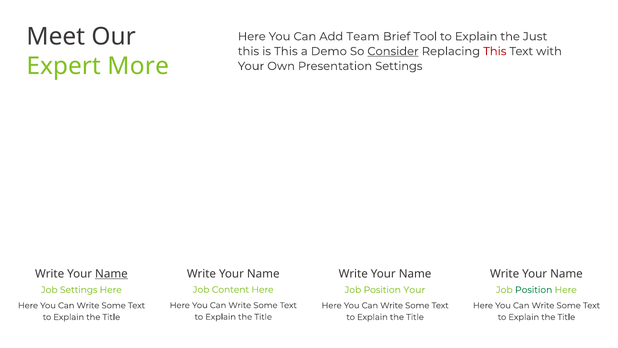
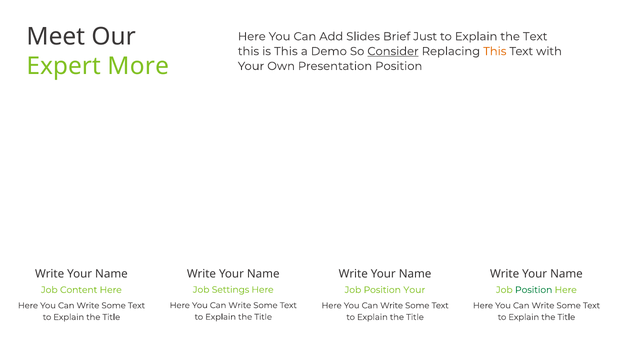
Team: Team -> Slides (363, 36)
Tool: Tool -> Just (425, 36)
the Just: Just -> Text (535, 36)
This colour: red -> orange (495, 51)
Presentation Settings: Settings -> Position (399, 66)
Name underline: present -> none (111, 274)
Content: Content -> Settings (231, 289)
Job Settings: Settings -> Content (79, 290)
